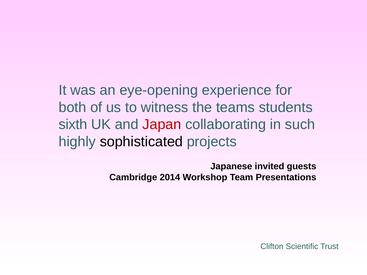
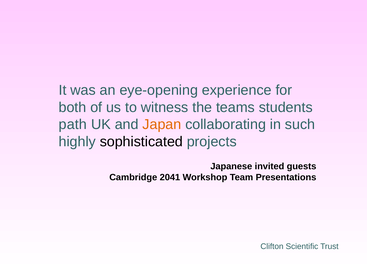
sixth: sixth -> path (73, 125)
Japan colour: red -> orange (162, 125)
2014: 2014 -> 2041 (170, 177)
